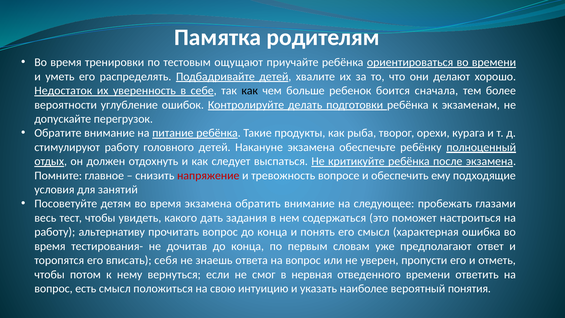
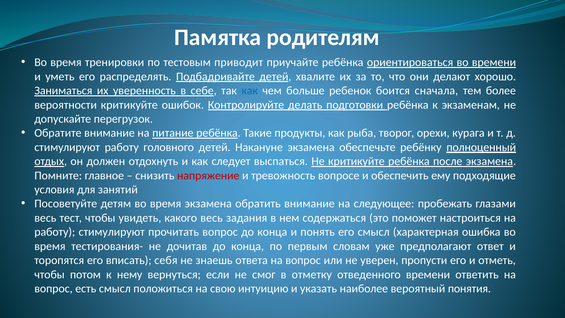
ощущают: ощущают -> приводит (239, 62)
Недостаток: Недостаток -> Заниматься (63, 91)
как colour: black -> blue (250, 91)
вероятности углубление: углубление -> критикуйте (129, 105)
какого дать: дать -> весь (212, 218)
работу альтернативу: альтернативу -> стимулируют (112, 232)
нервная: нервная -> отметку (312, 274)
